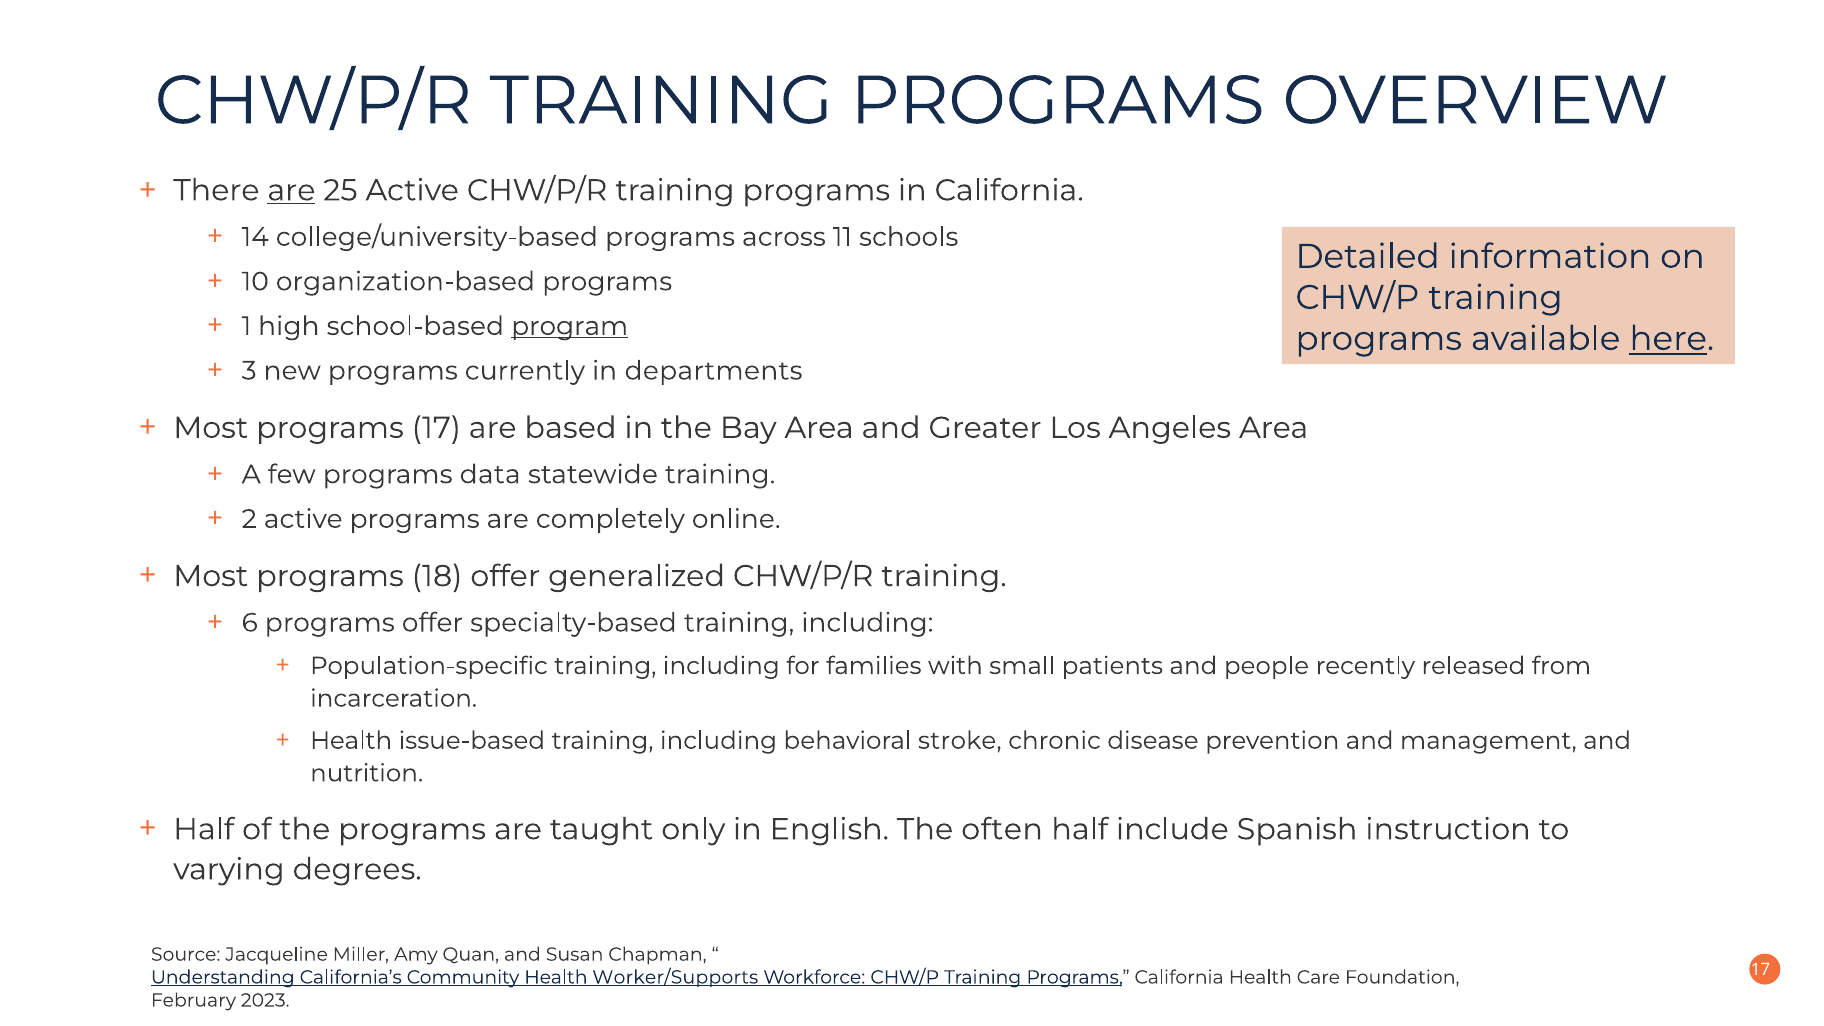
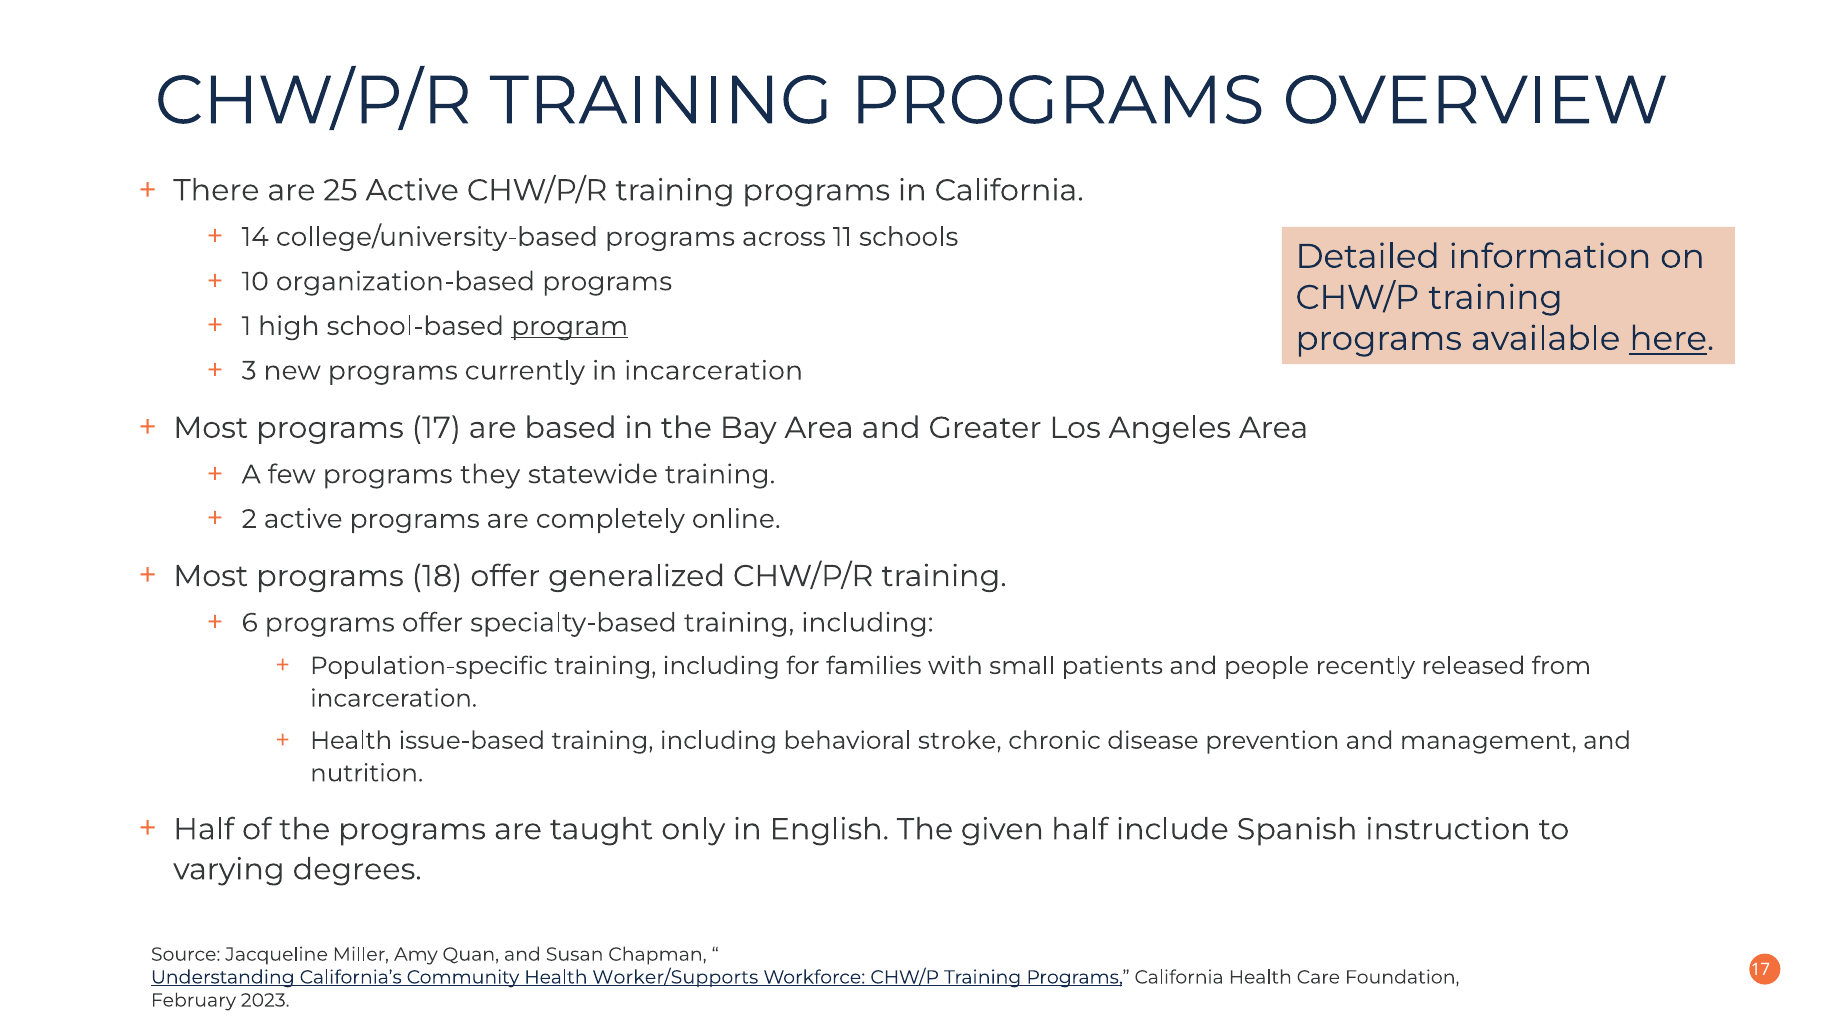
are underline: present -> none (291, 190)
in departments: departments -> incarceration (714, 371)
data: data -> they (490, 474)
often: often -> given (1002, 829)
